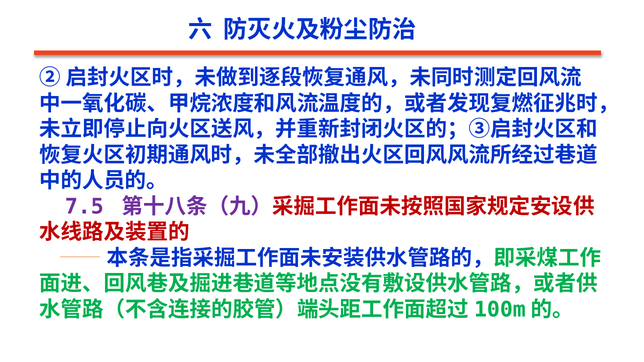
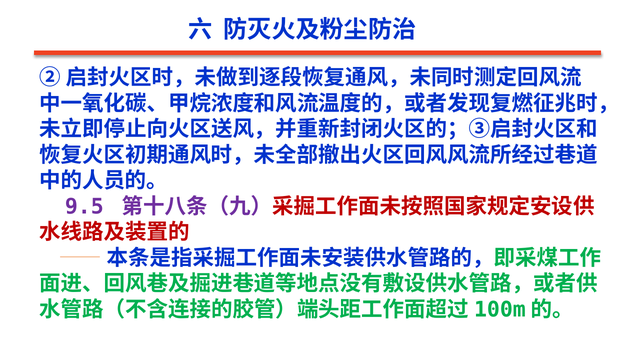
7.5: 7.5 -> 9.5 (84, 207)
